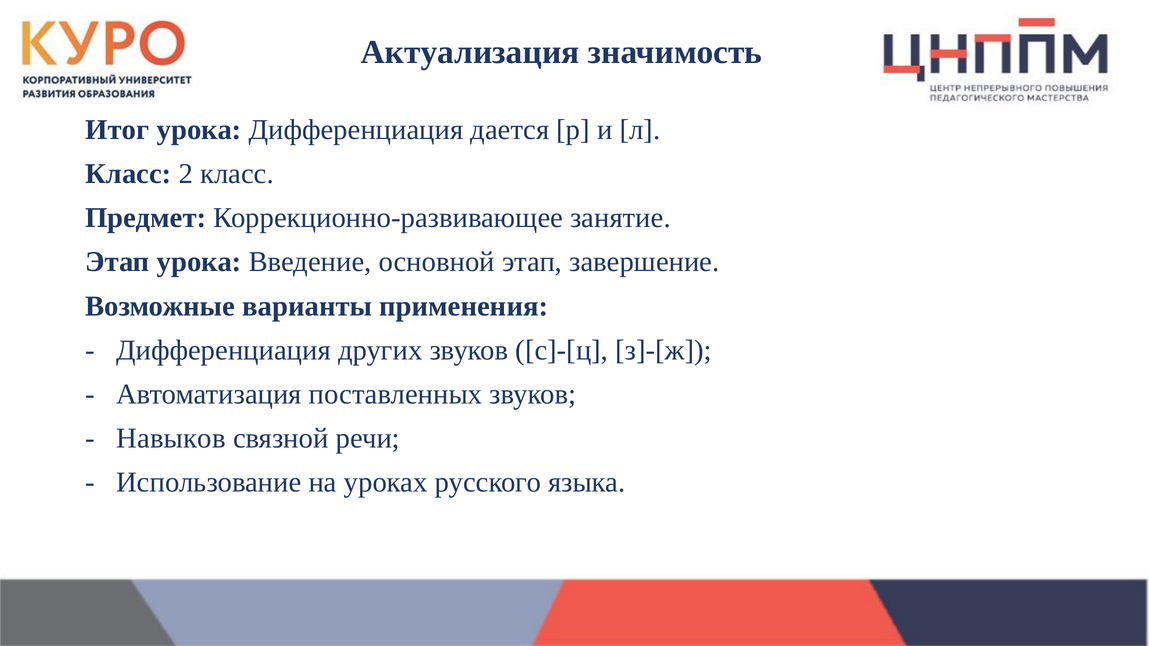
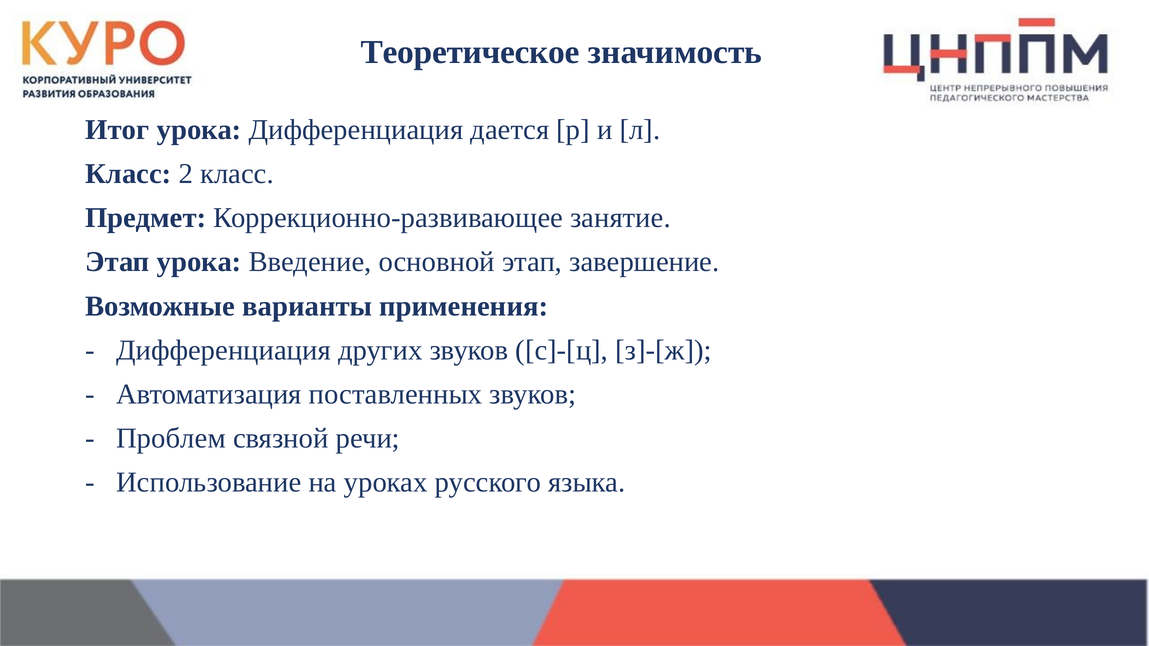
Актуализация: Актуализация -> Теоретическое (470, 52)
Навыков: Навыков -> Проблем (171, 438)
